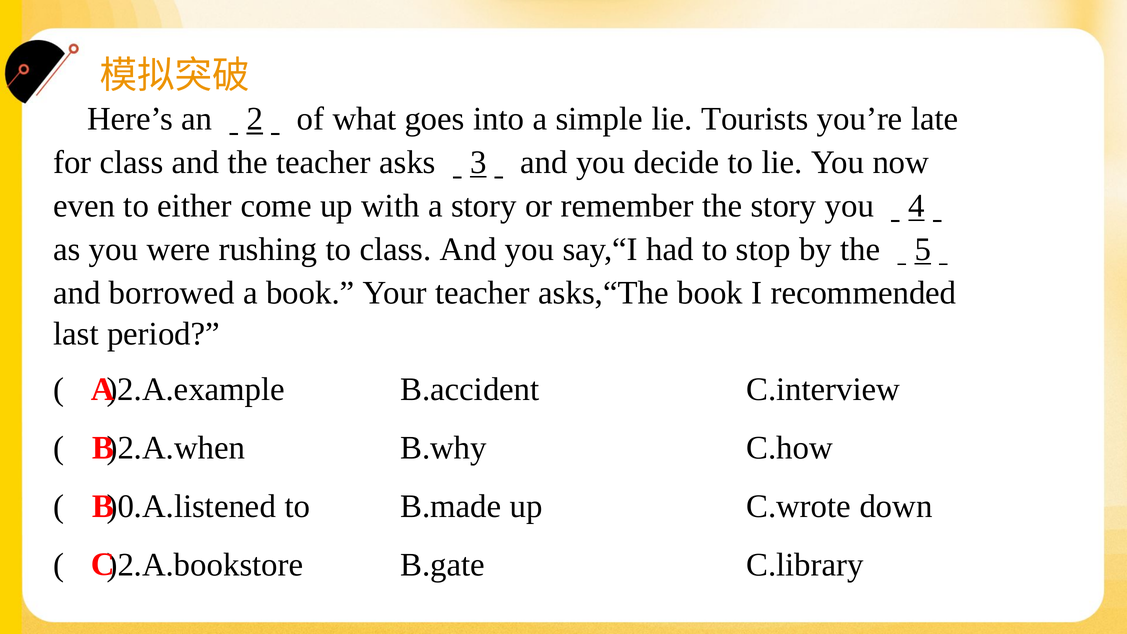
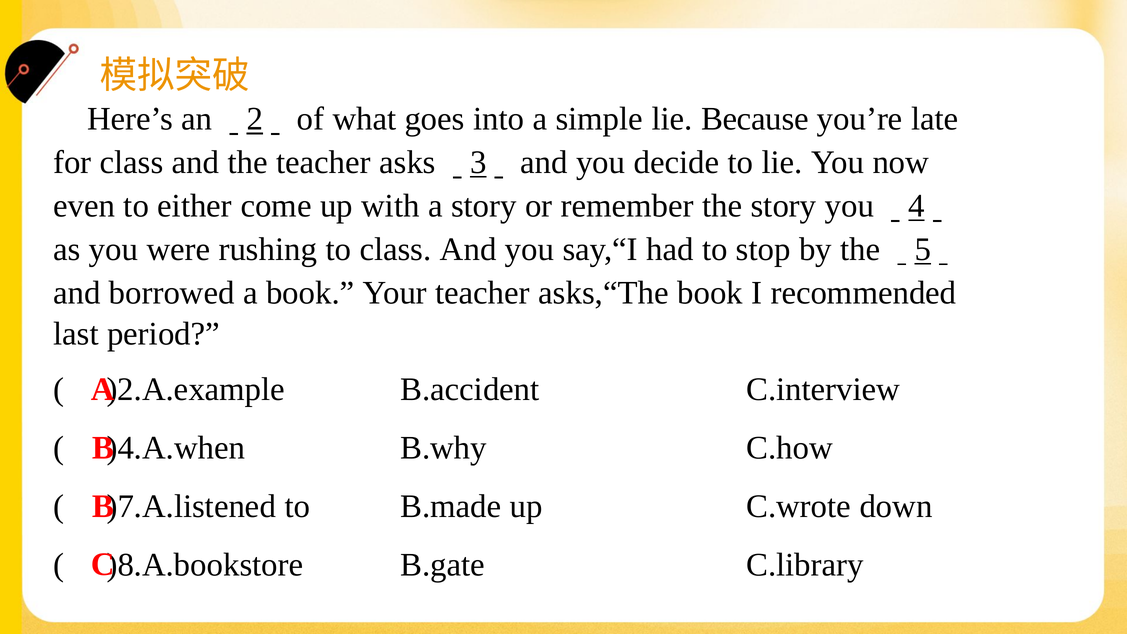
Tourists: Tourists -> Because (755, 119)
)2.A.when: )2.A.when -> )4.A.when (176, 448)
)0.A.listened: )0.A.listened -> )7.A.listened (191, 506)
)2.A.bookstore: )2.A.bookstore -> )8.A.bookstore (205, 565)
